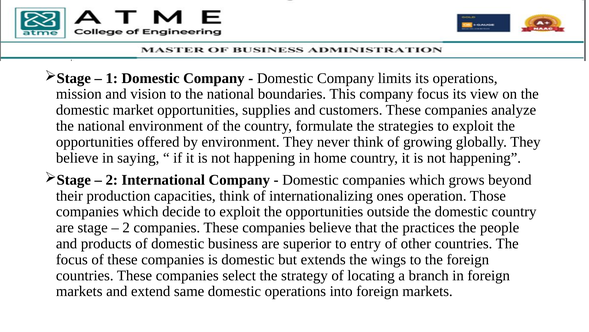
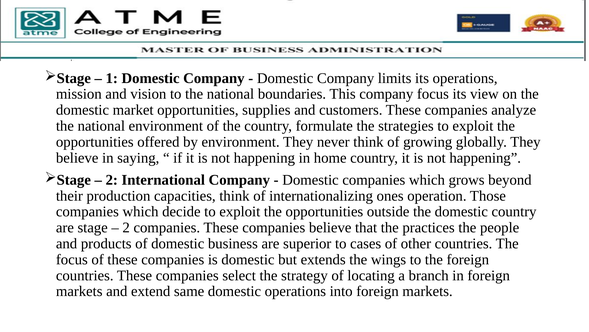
entry: entry -> cases (366, 243)
